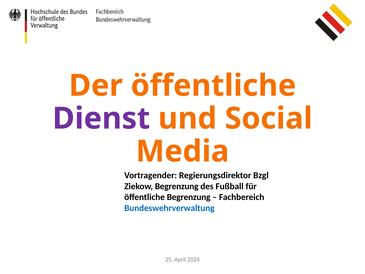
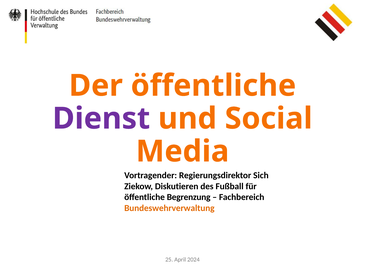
Bzgl: Bzgl -> Sich (261, 175)
Ziekow Begrenzung: Begrenzung -> Diskutieren (177, 186)
Bundeswehrverwaltung colour: blue -> orange (169, 208)
